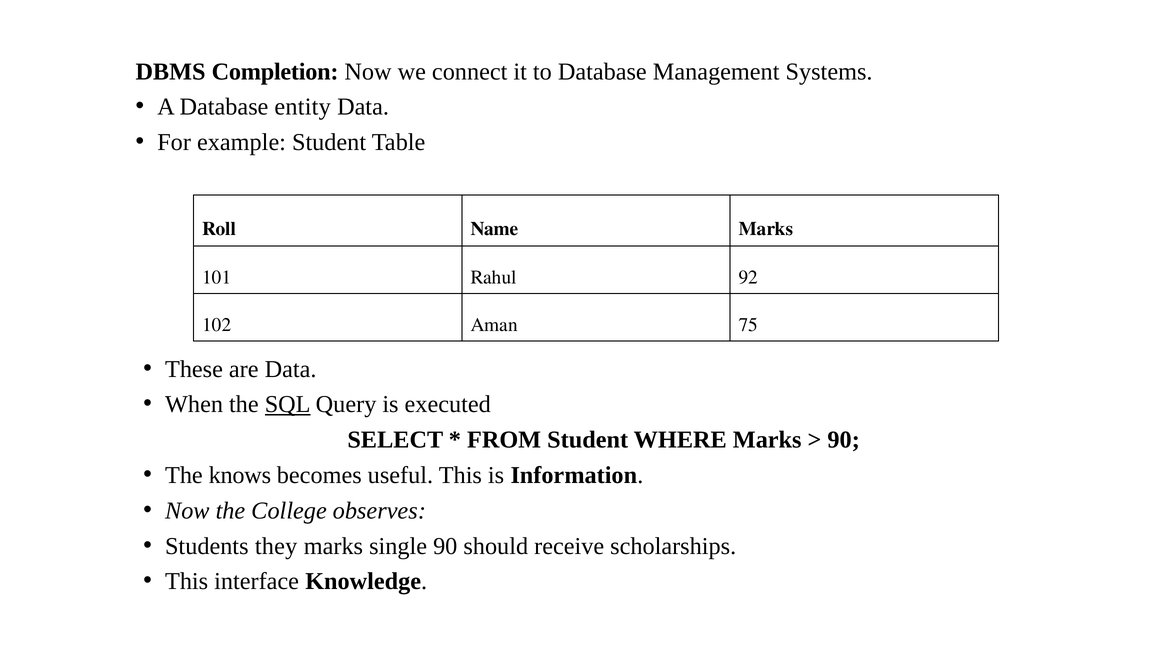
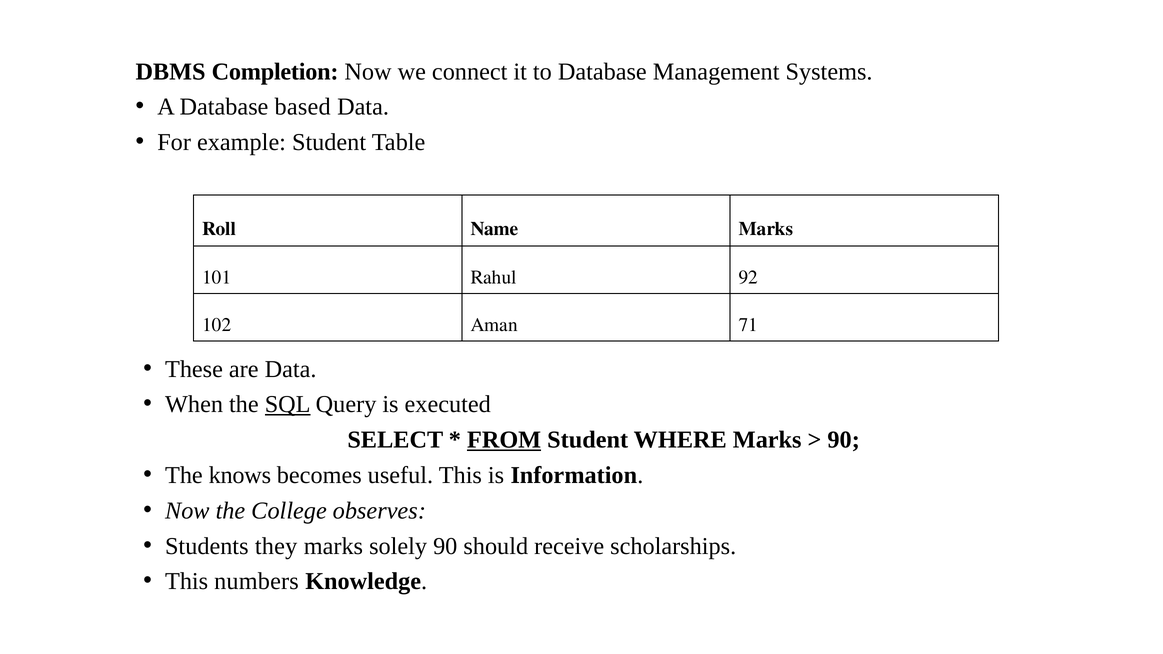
entity: entity -> based (303, 107)
75: 75 -> 71 (748, 325)
FROM underline: none -> present (504, 440)
single: single -> solely (398, 546)
interface: interface -> numbers (256, 582)
